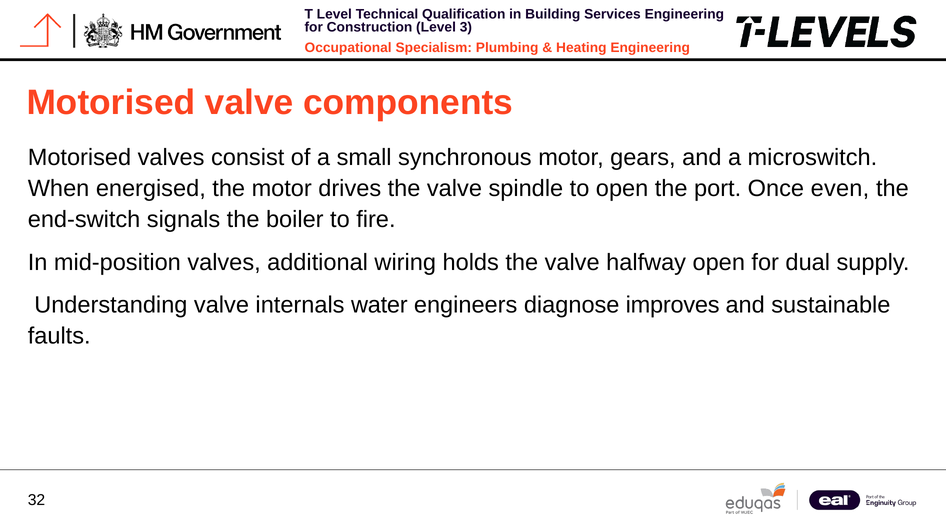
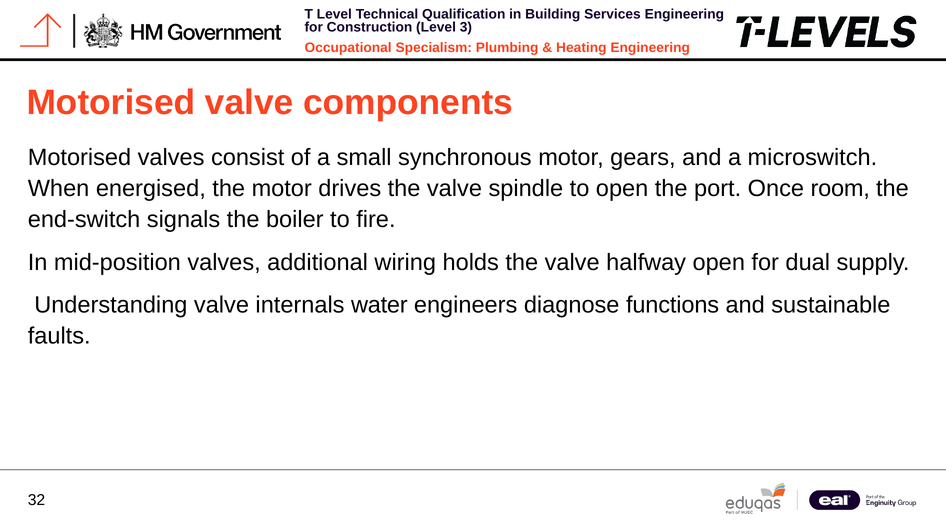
even: even -> room (840, 189)
improves: improves -> functions (673, 306)
